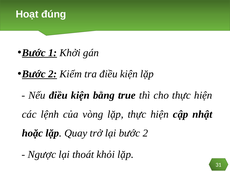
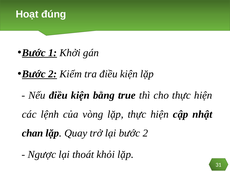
hoặc: hoặc -> chan (33, 134)
